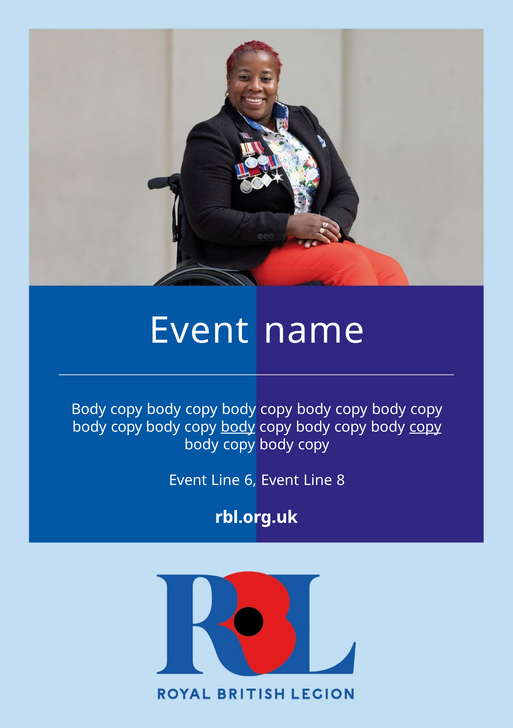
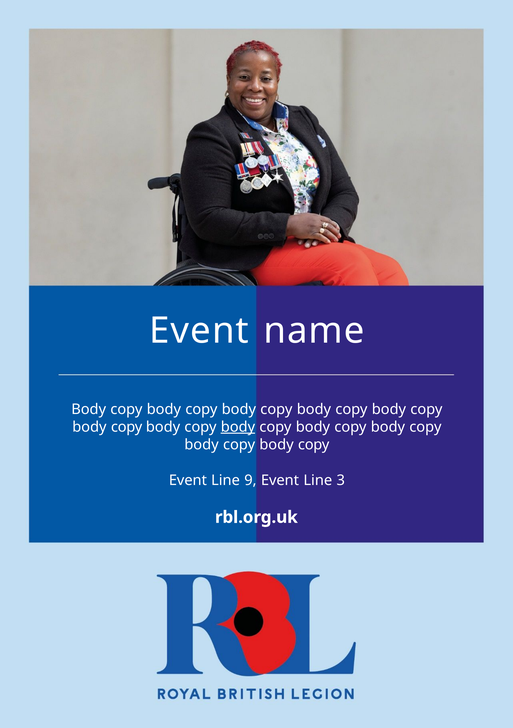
copy underline: present -> none (425, 427)
6: 6 -> 9 (250, 480)
8: 8 -> 3 (341, 480)
